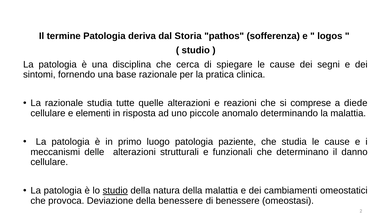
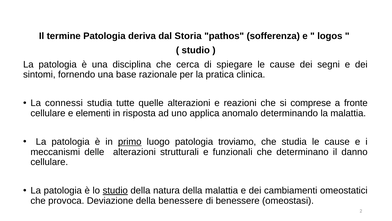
La razionale: razionale -> connessi (64, 103)
diede: diede -> fronte (356, 103)
piccole: piccole -> applica (205, 113)
primo underline: none -> present (130, 141)
paziente: paziente -> troviamo (237, 141)
